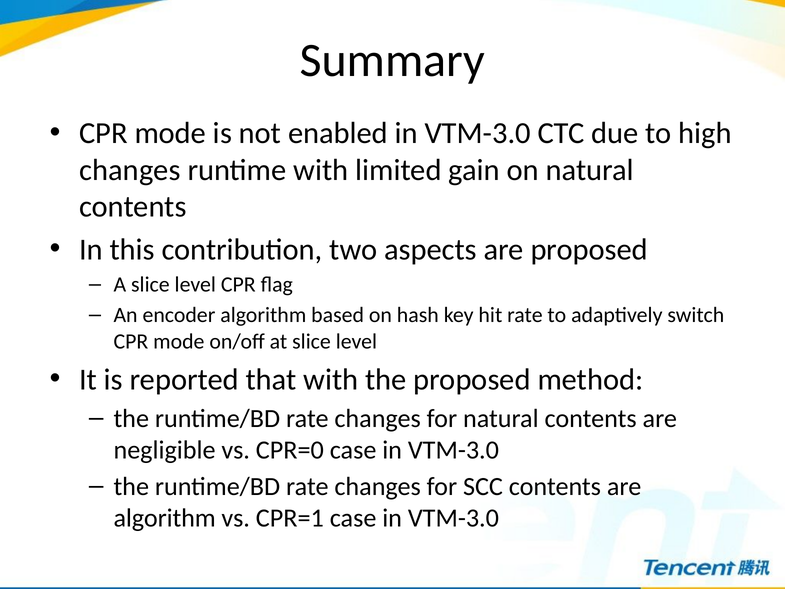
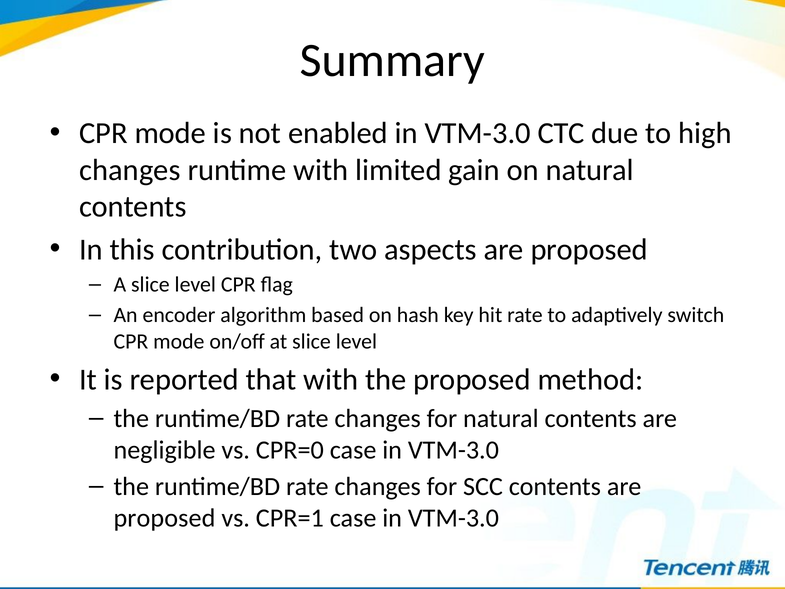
algorithm: algorithm -> proposed (164, 518)
